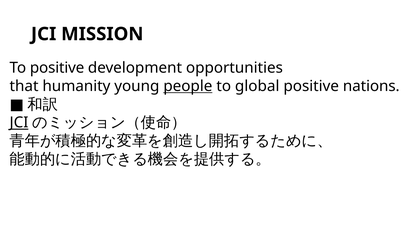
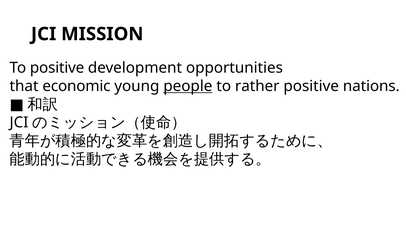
humanity: humanity -> economic (76, 86)
global: global -> rather (257, 86)
JCI underline: present -> none (19, 123)
